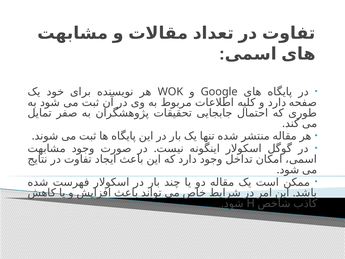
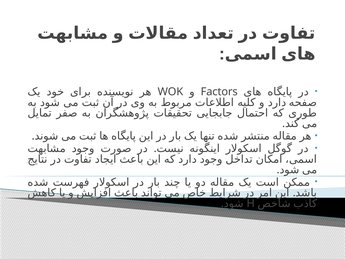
Google: Google -> Factors (219, 92)
